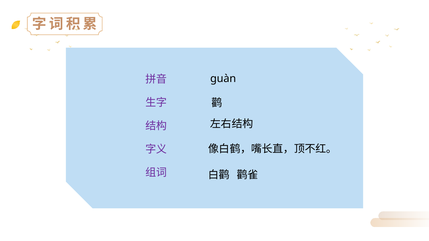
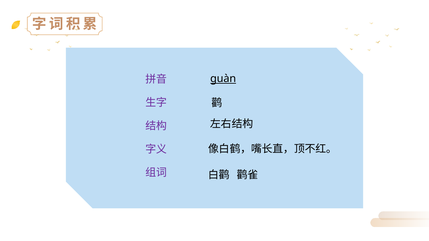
guàn underline: none -> present (223, 79)
